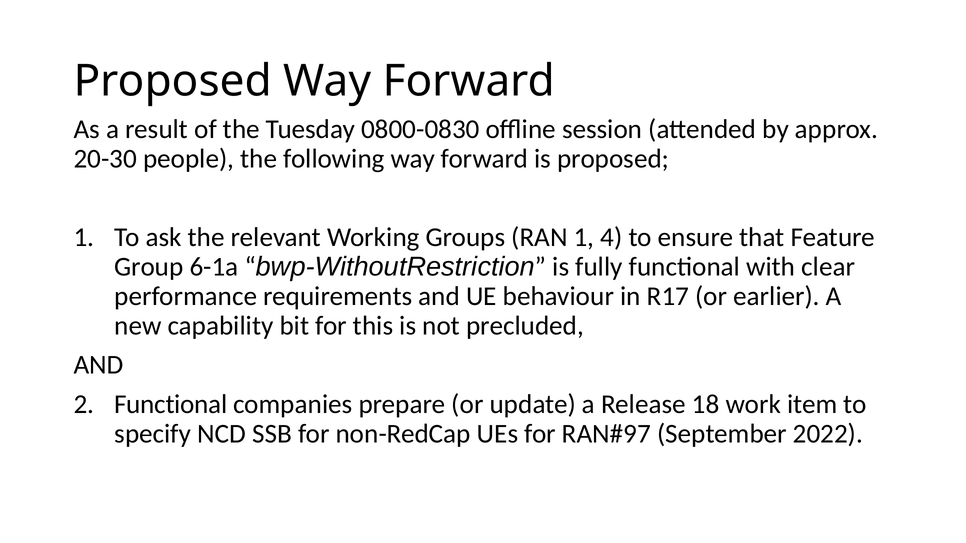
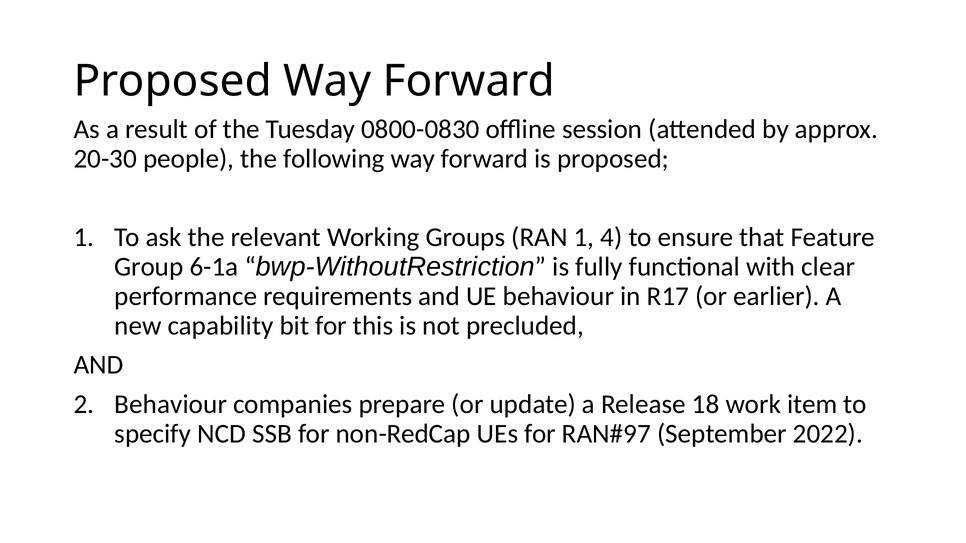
Functional: Functional -> Behaviour (171, 405)
